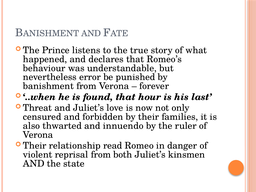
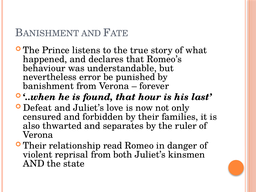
Threat: Threat -> Defeat (37, 108)
innuendo: innuendo -> separates (123, 126)
